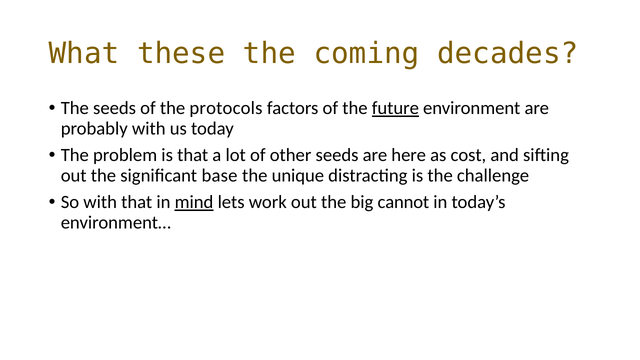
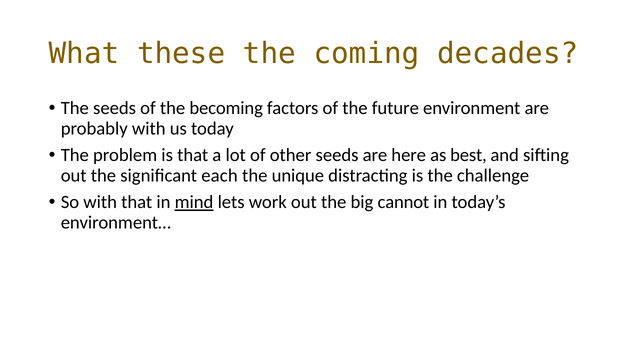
protocols: protocols -> becoming (226, 108)
future underline: present -> none (395, 108)
cost: cost -> best (468, 155)
base: base -> each (220, 175)
